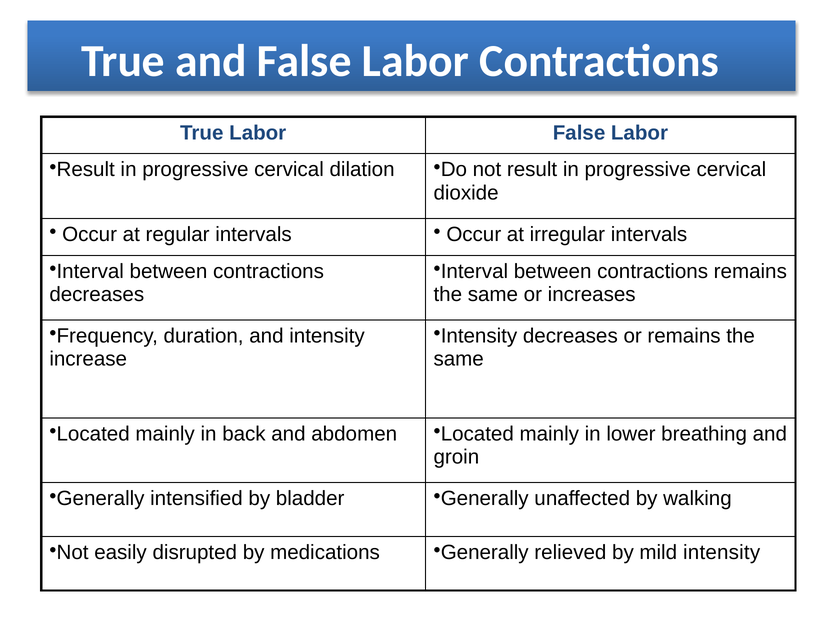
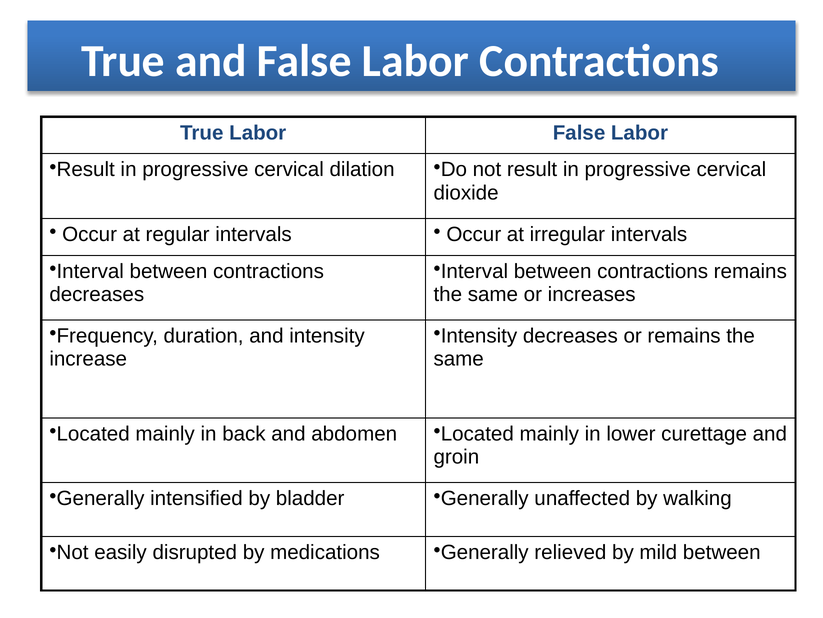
breathing: breathing -> curettage (704, 433)
mild intensity: intensity -> between (722, 552)
